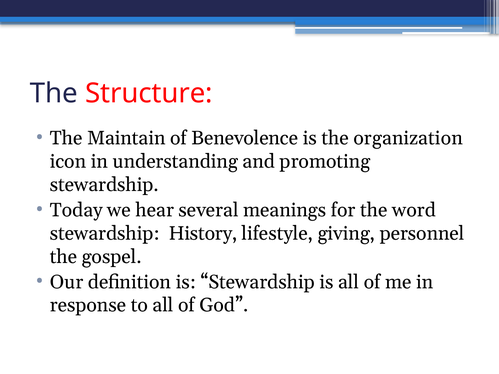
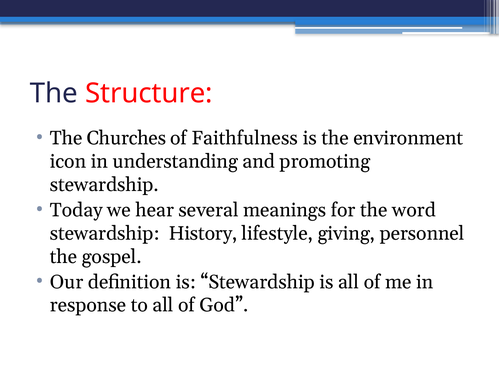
Maintain: Maintain -> Churches (126, 138)
Benevolence: Benevolence -> Faithfulness (245, 138)
organization: organization -> environment (408, 138)
